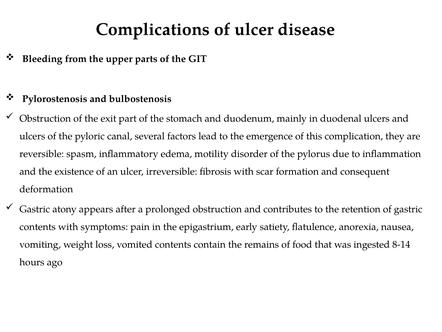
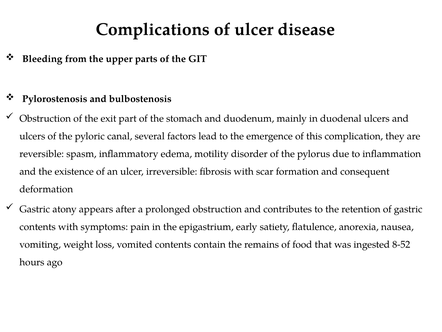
8-14: 8-14 -> 8-52 (401, 244)
